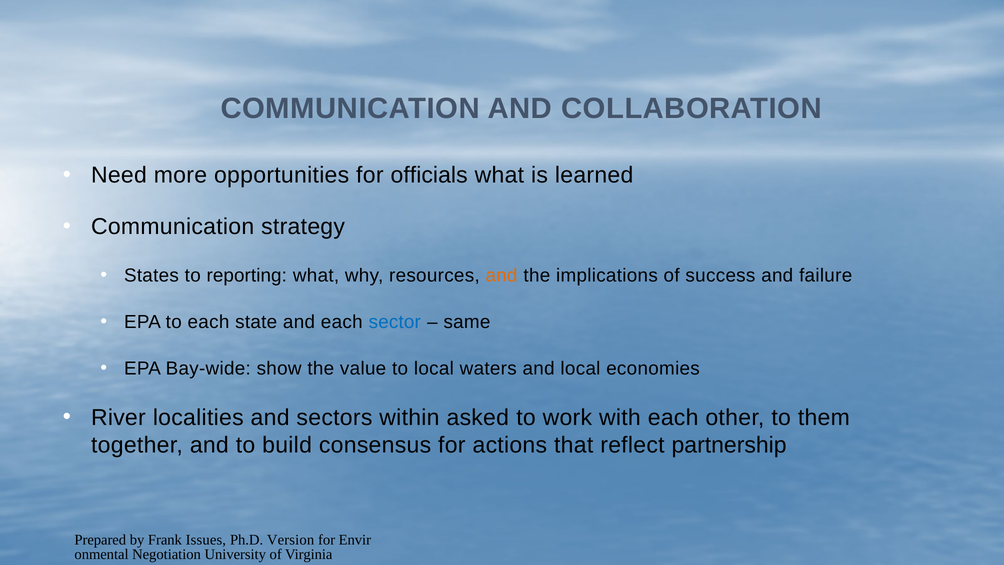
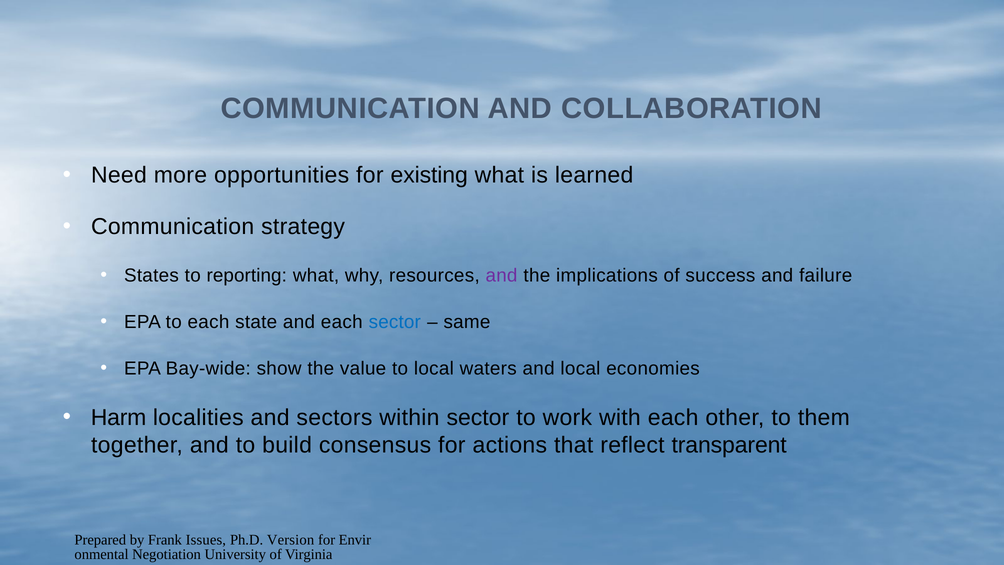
officials: officials -> existing (429, 175)
and colour: orange -> purple (502, 275)
River: River -> Harm (119, 417)
within asked: asked -> sector (478, 417)
partnership: partnership -> transparent (729, 445)
